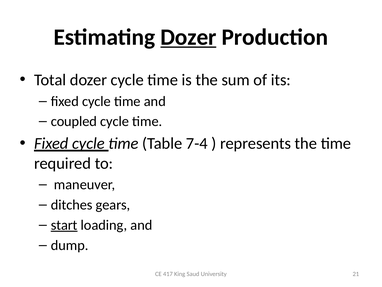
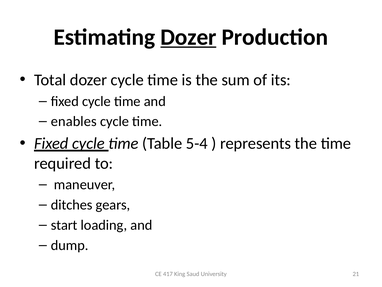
coupled: coupled -> enables (74, 121)
7-4: 7-4 -> 5-4 (197, 143)
start underline: present -> none (64, 225)
